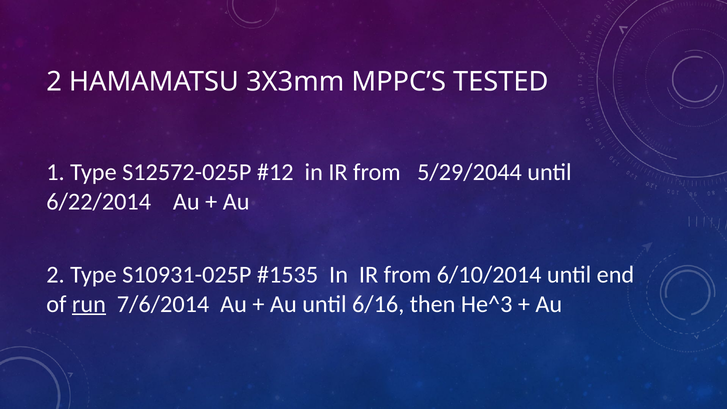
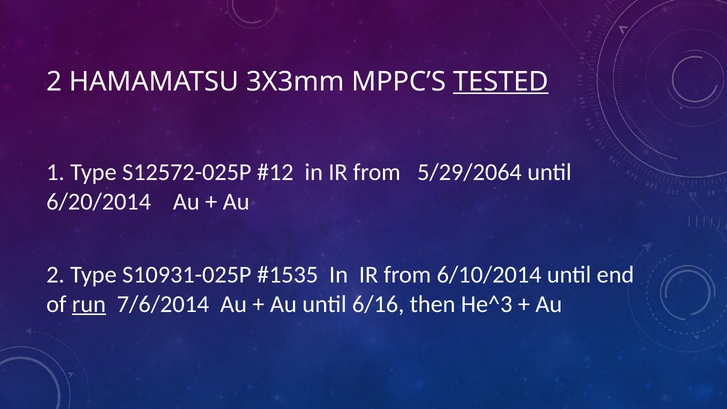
TESTED underline: none -> present (501, 82)
5/29/2044: 5/29/2044 -> 5/29/2064 (469, 172)
6/22/2014: 6/22/2014 -> 6/20/2014 (99, 202)
